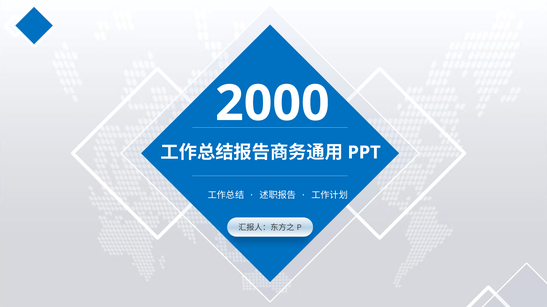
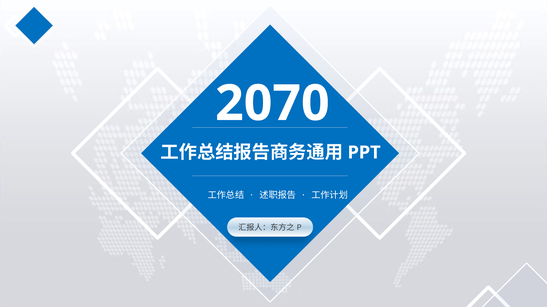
2000: 2000 -> 2070 (272, 104)
